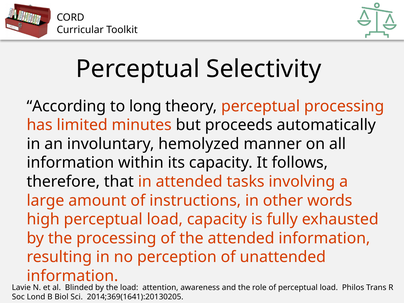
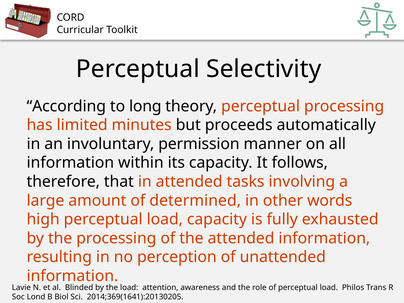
hemolyzed: hemolyzed -> permission (199, 144)
instructions: instructions -> determined (195, 201)
